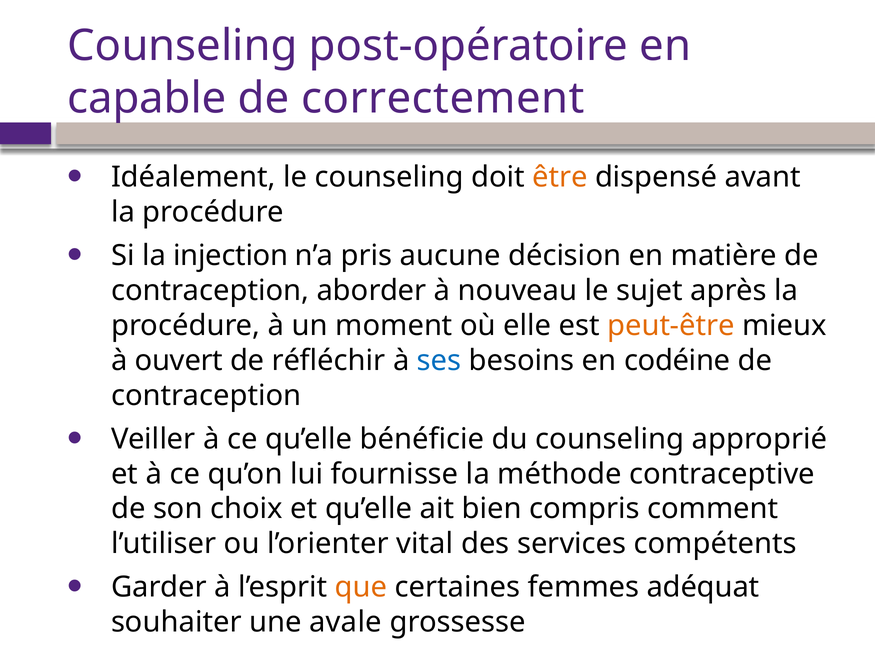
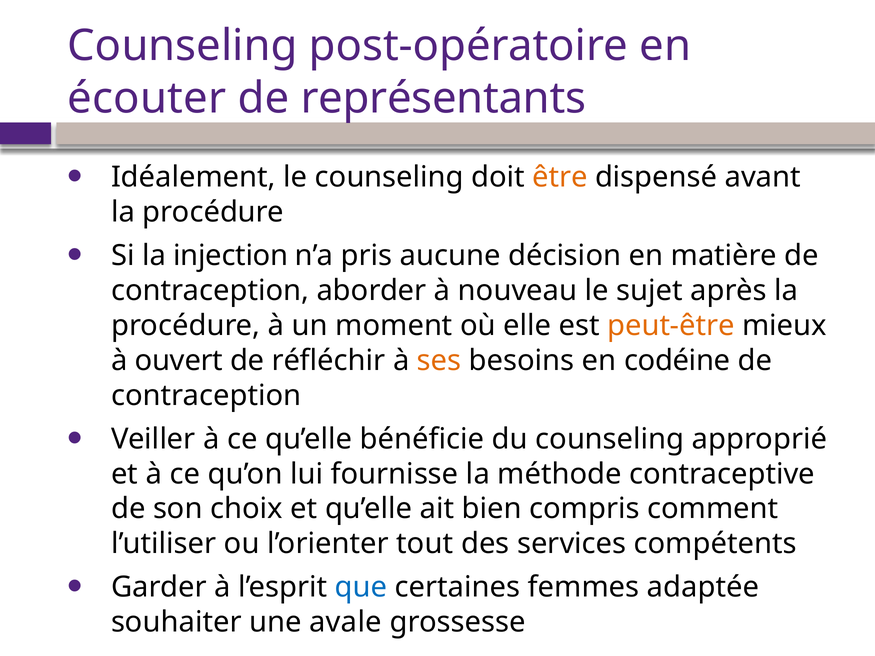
capable: capable -> écouter (147, 99)
correctement: correctement -> représentants (443, 99)
ses colour: blue -> orange (439, 361)
vital: vital -> tout (425, 544)
que colour: orange -> blue (361, 588)
adéquat: adéquat -> adaptée (703, 588)
